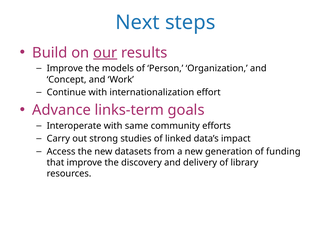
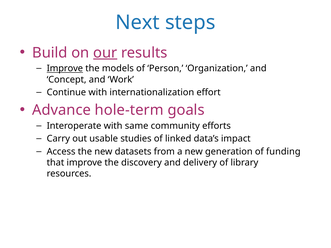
Improve underline: none -> present (65, 69)
links-term: links-term -> hole-term (129, 110)
strong: strong -> usable (104, 139)
